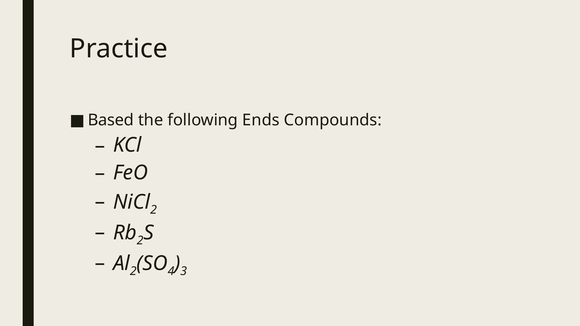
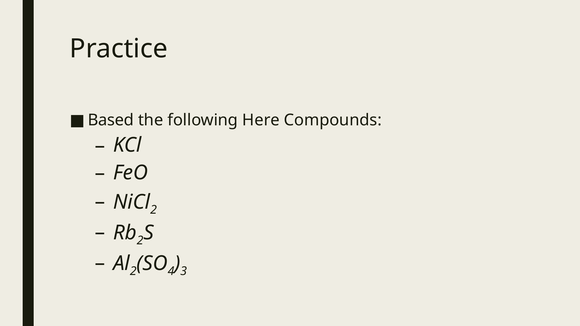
Ends: Ends -> Here (261, 120)
